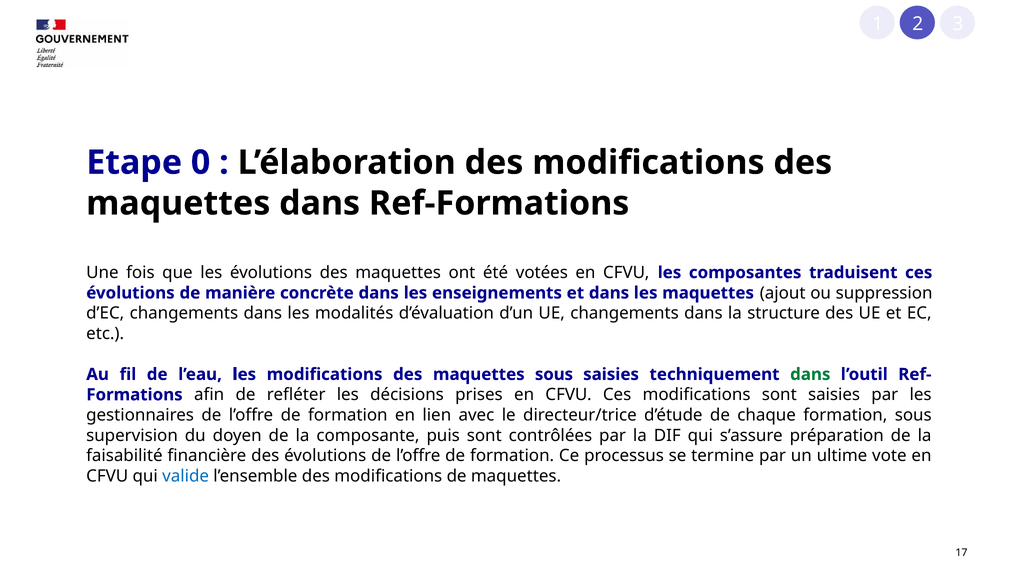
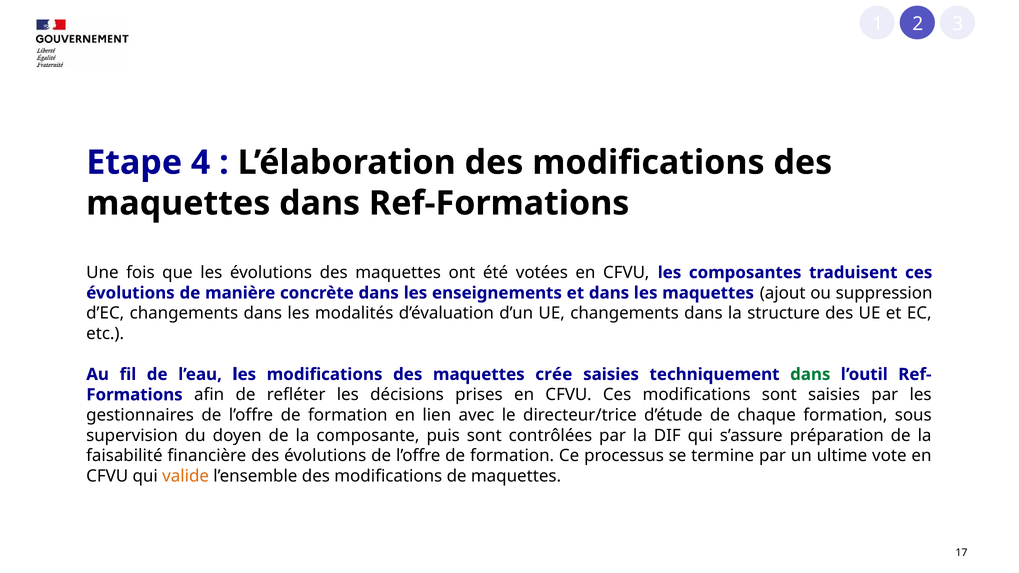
0: 0 -> 4 (201, 163)
maquettes sous: sous -> crée (554, 375)
valide colour: blue -> orange (186, 476)
